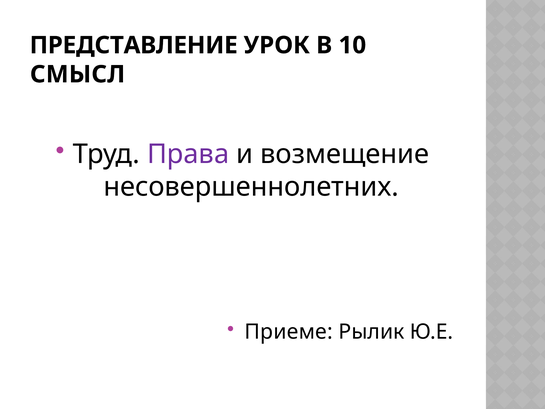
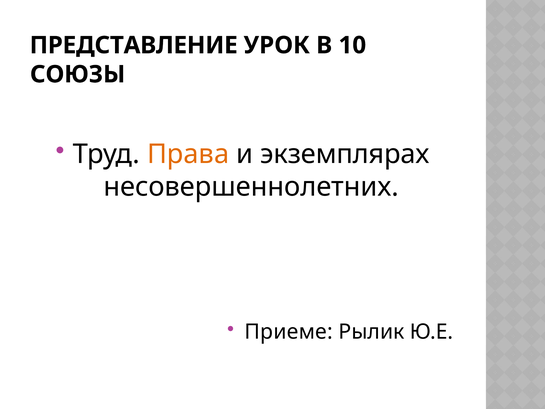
СМЫСЛ: СМЫСЛ -> СОЮЗЫ (78, 74)
Права colour: purple -> orange (188, 154)
возмещение: возмещение -> экземплярах (345, 154)
